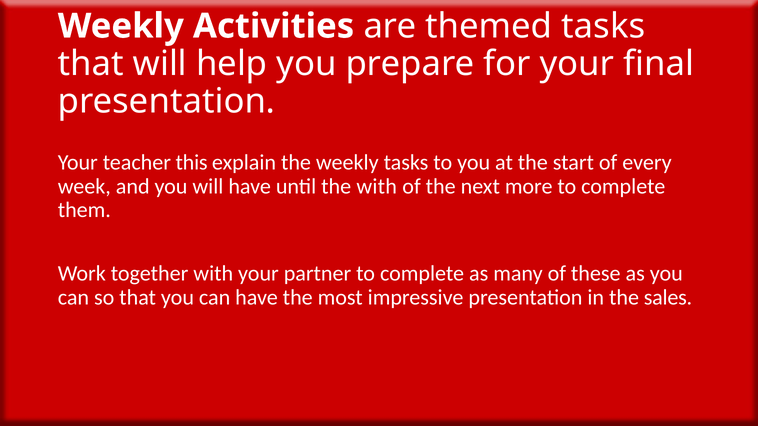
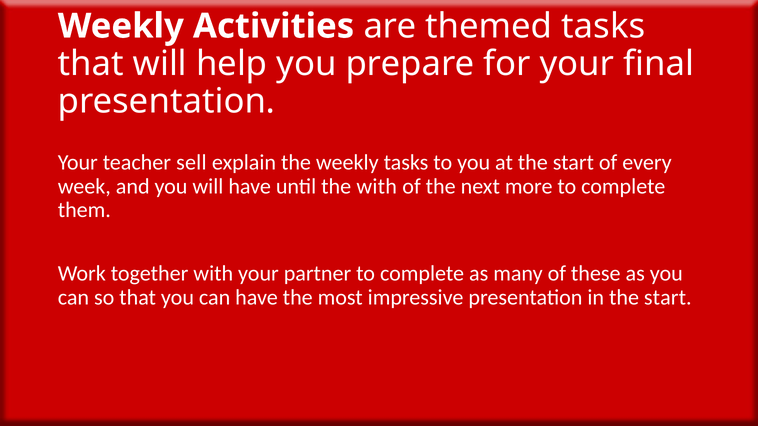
this: this -> sell (191, 163)
in the sales: sales -> start (668, 298)
